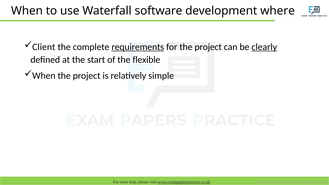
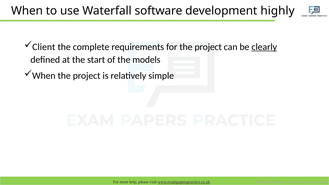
where: where -> highly (278, 11)
requirements underline: present -> none (138, 47)
flexible: flexible -> models (146, 60)
